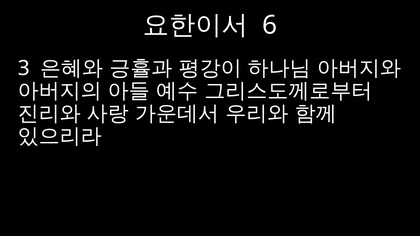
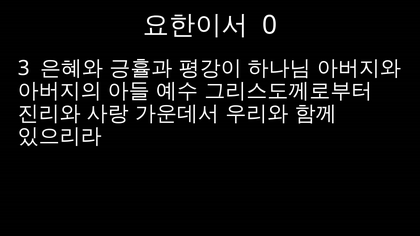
6: 6 -> 0 (270, 25)
